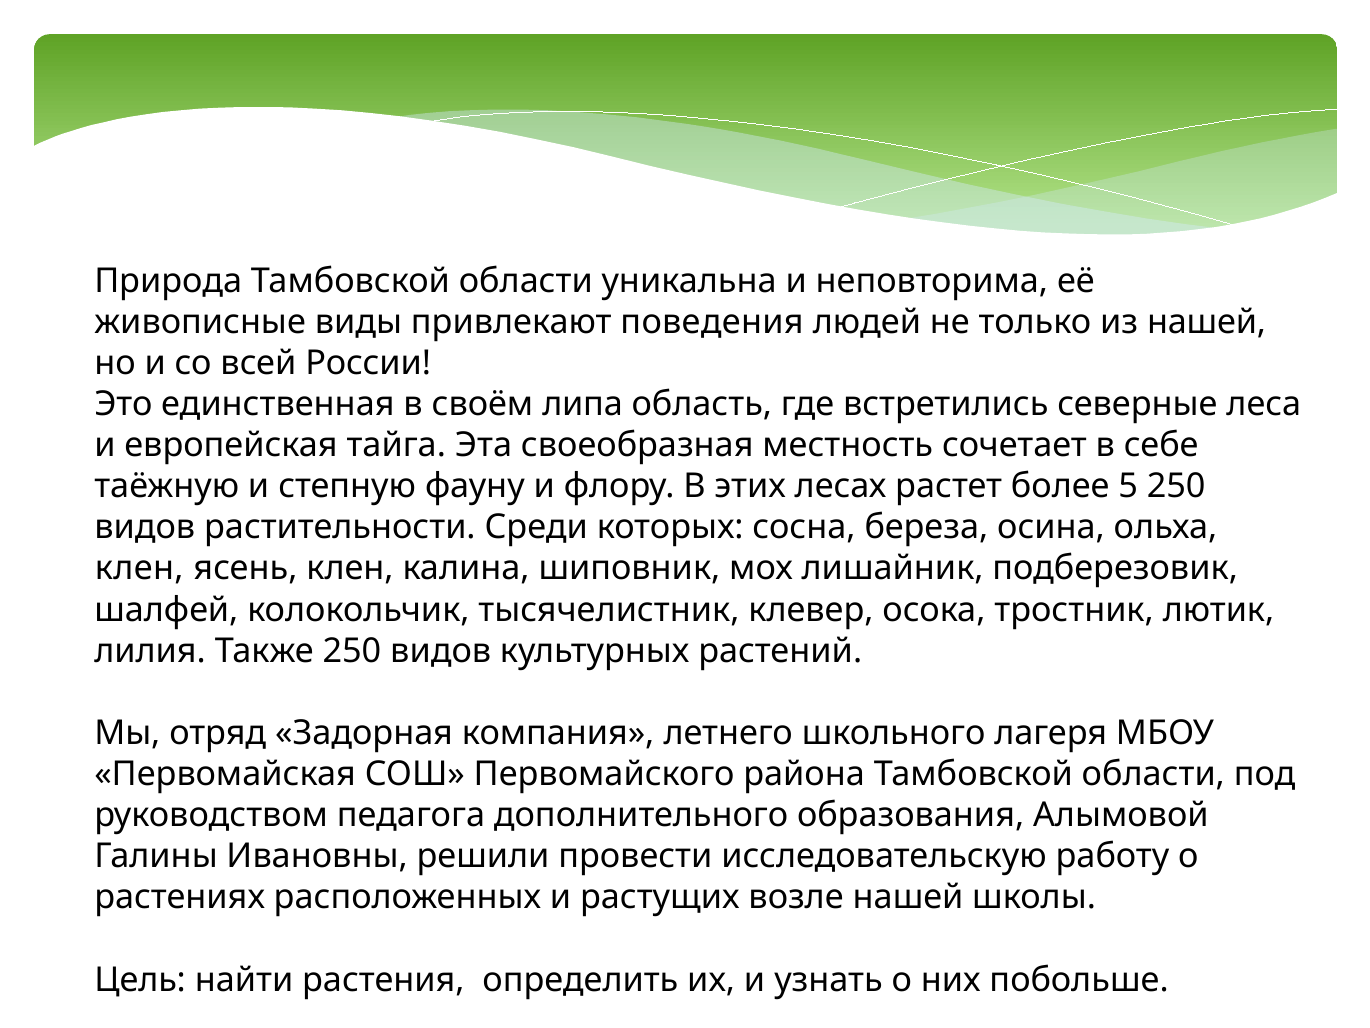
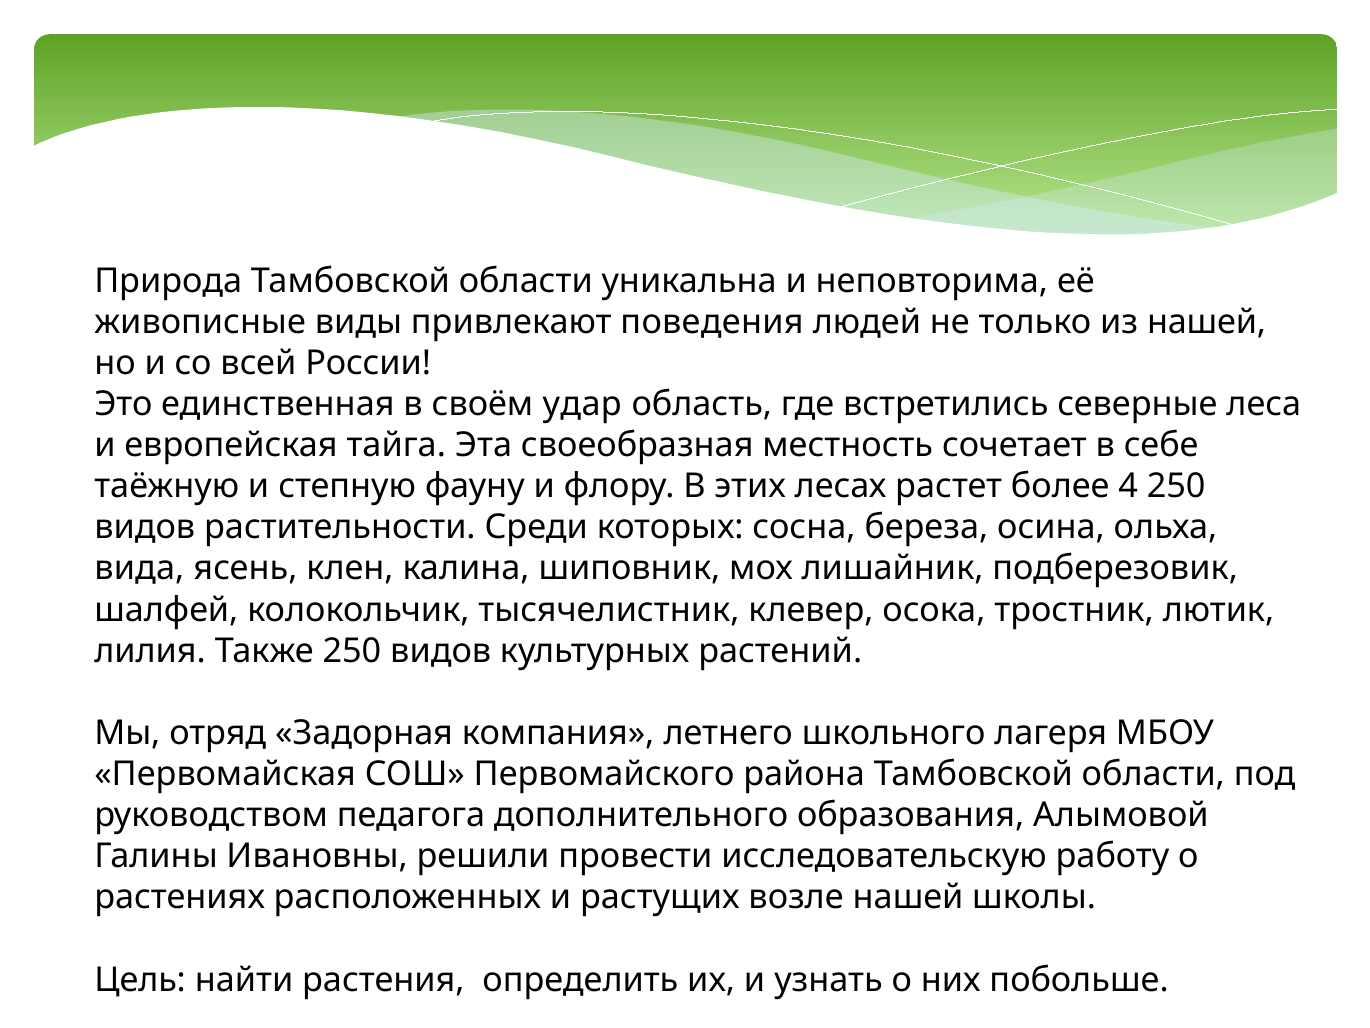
липа: липа -> удар (582, 404)
5: 5 -> 4 (1128, 486)
клен: клен -> вида (139, 568)
